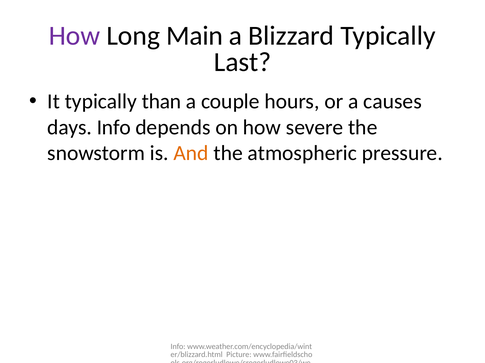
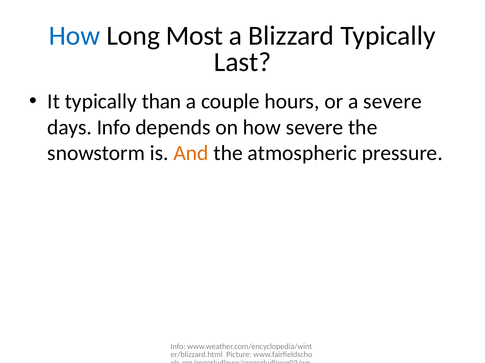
How colour: purple -> blue (74, 36)
Main: Main -> Most (194, 36)
a causes: causes -> severe (393, 102)
